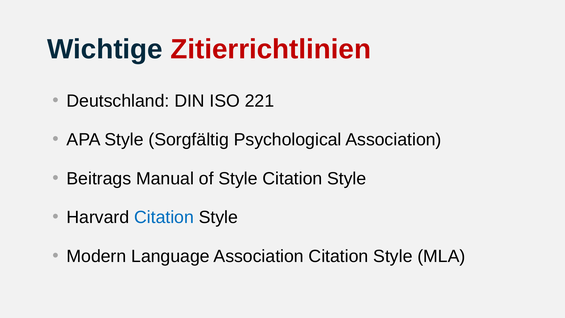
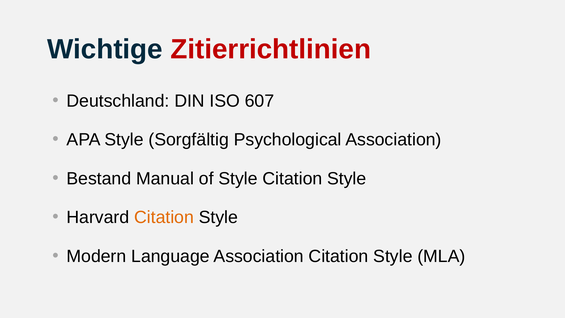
221: 221 -> 607 (260, 101)
Beitrags: Beitrags -> Bestand (99, 178)
Citation colour: blue -> orange (164, 217)
